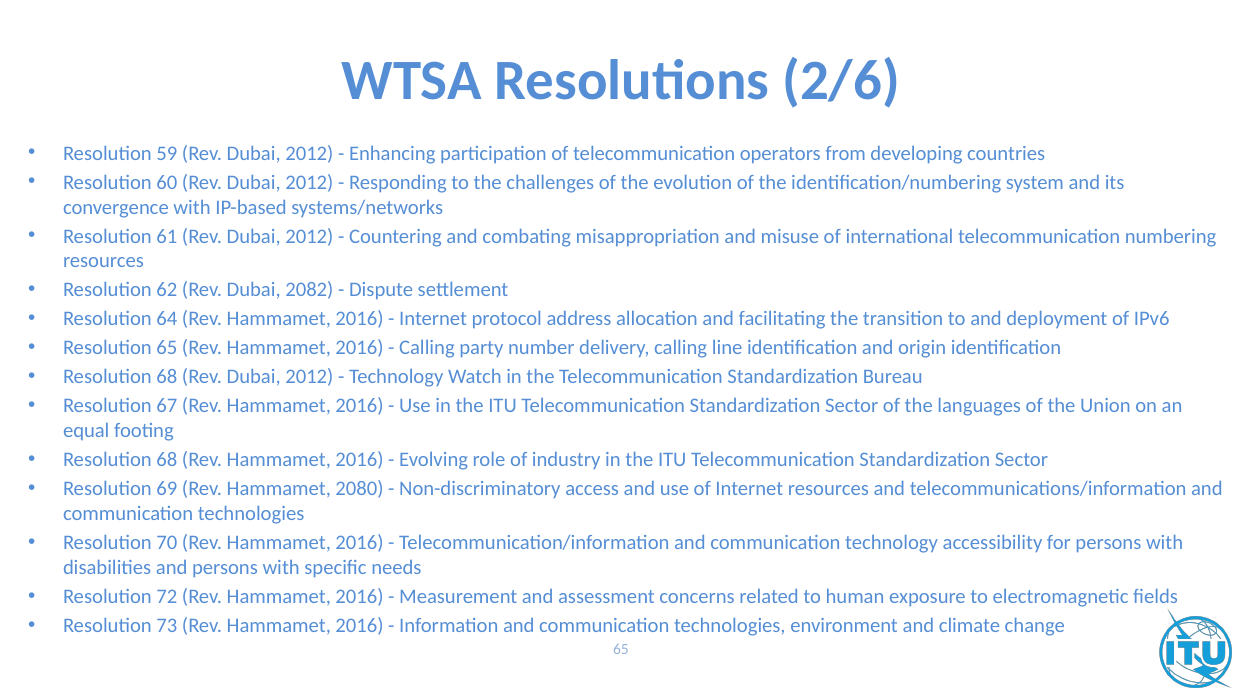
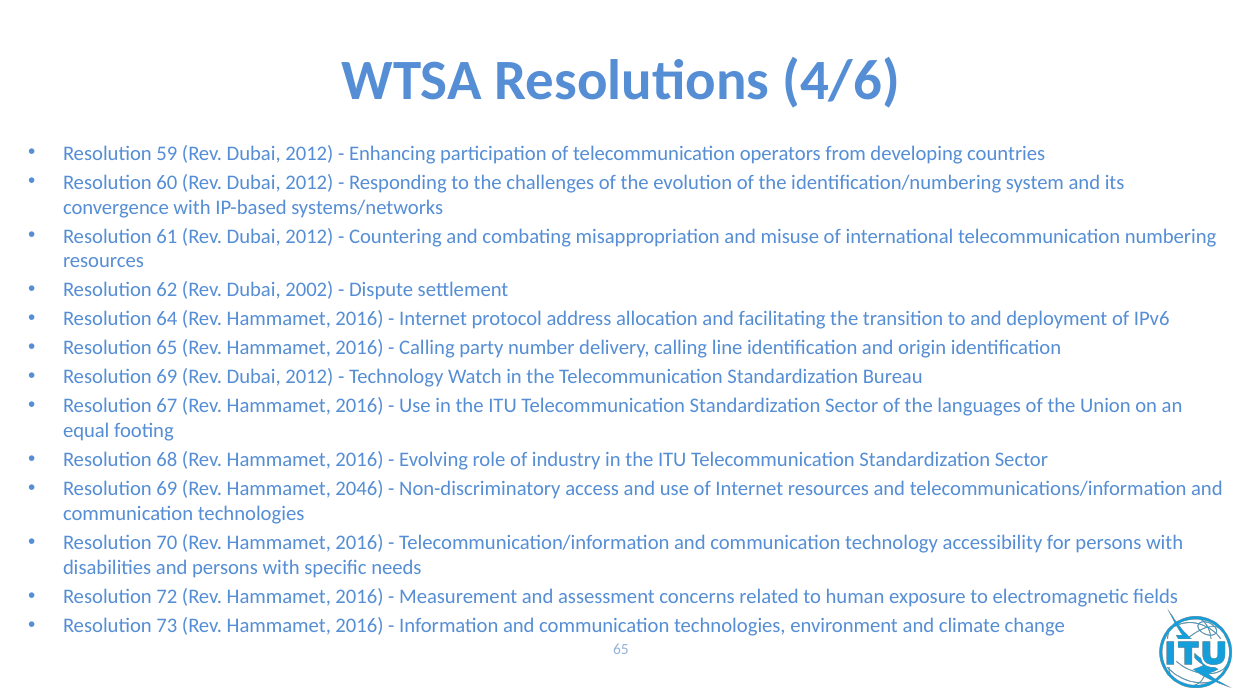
2/6: 2/6 -> 4/6 (841, 81)
2082: 2082 -> 2002 (309, 290)
68: 68 -> 69 (167, 377)
2080: 2080 -> 2046 (360, 489)
